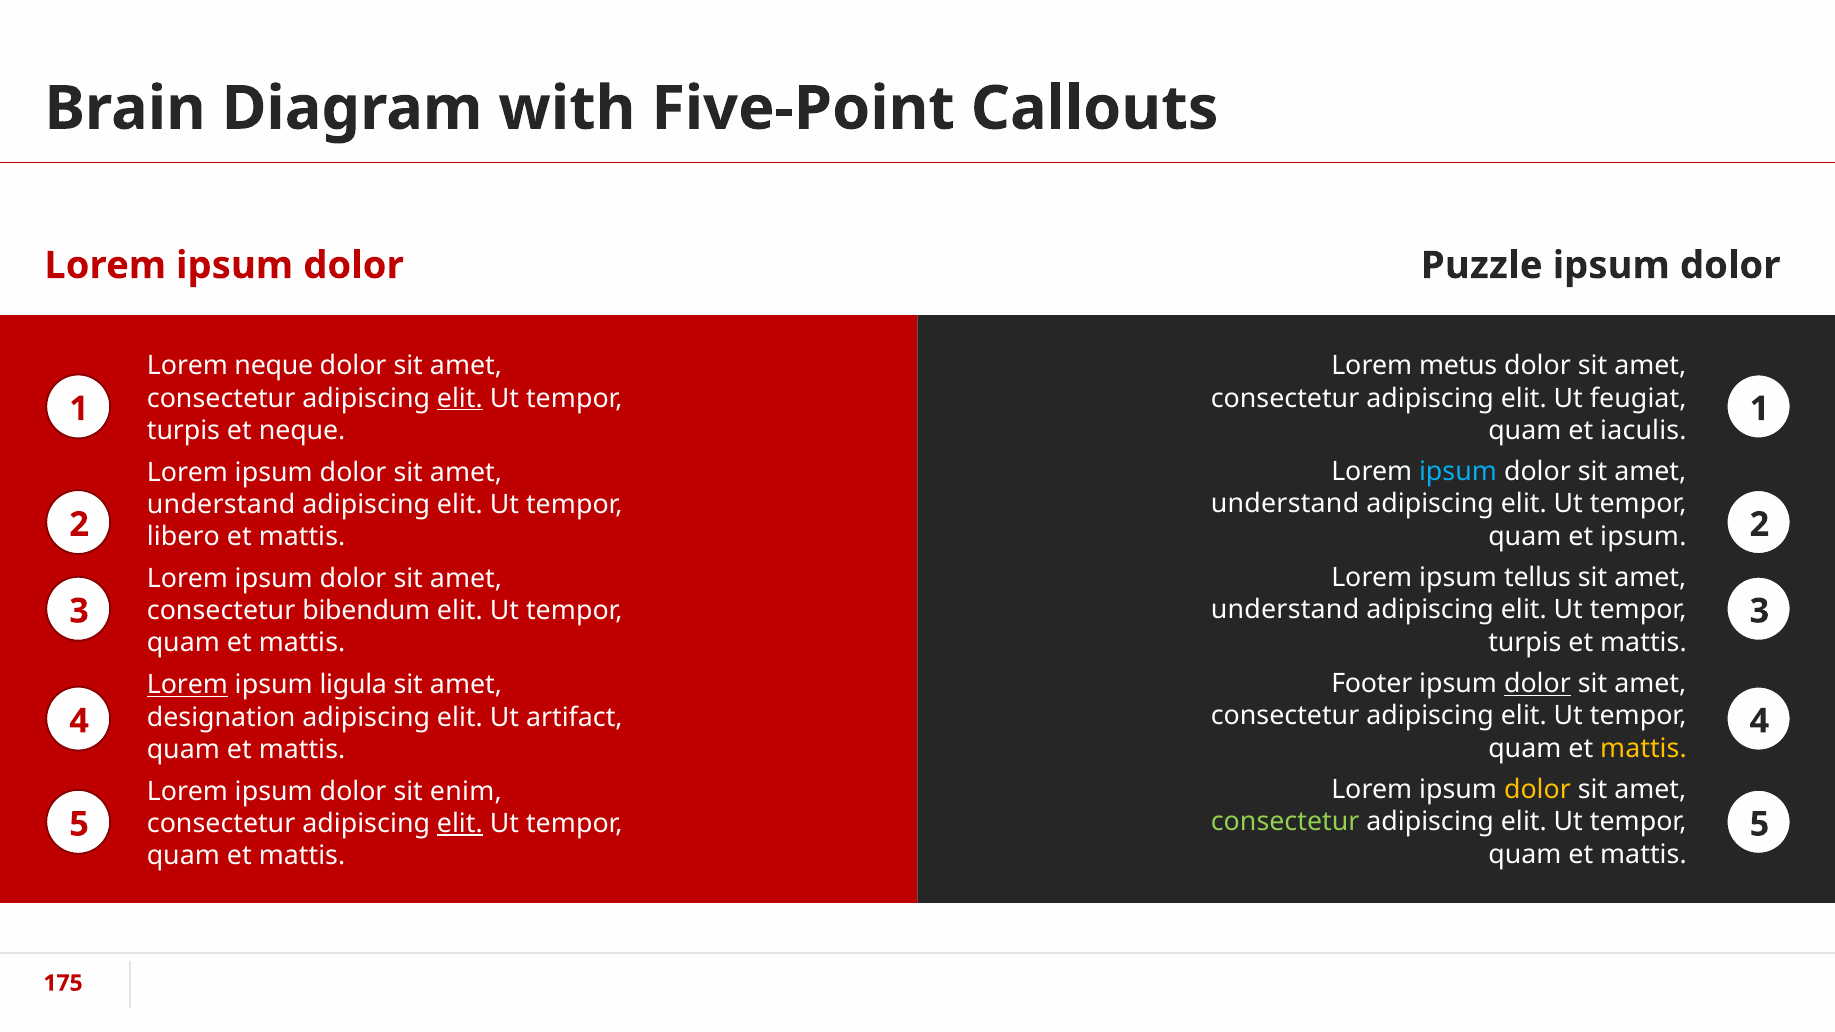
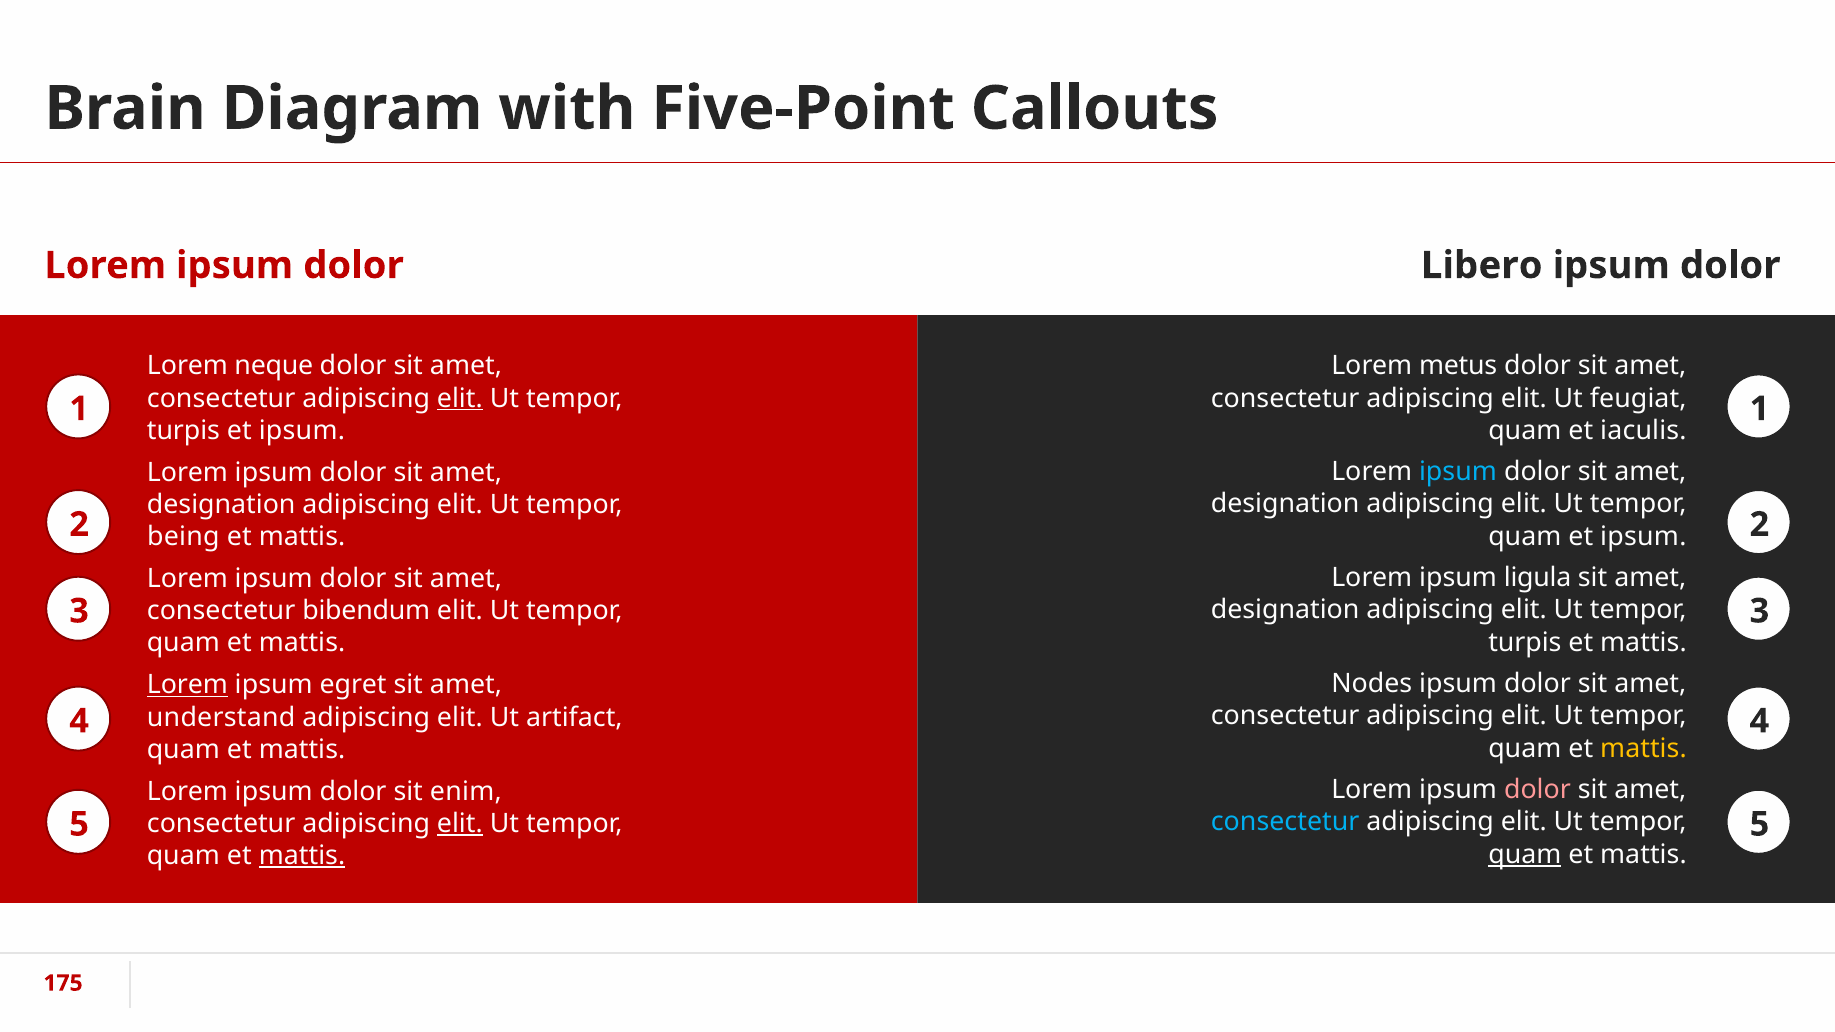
Puzzle: Puzzle -> Libero (1482, 265)
neque: neque -> ipsum (302, 430)
understand: understand -> designation (1285, 504)
understand: understand -> designation (221, 505)
libero: libero -> being (183, 537)
tellus: tellus -> ligula (1538, 578)
understand: understand -> designation (1285, 610)
Footer: Footer -> Nodes (1372, 684)
dolor underline: present -> none (1537, 684)
ligula: ligula -> egret (353, 685)
designation: designation -> understand (221, 717)
dolor colour: yellow -> pink (1537, 790)
consectetur colour: light green -> light blue (1285, 822)
quam underline: none -> present (1525, 854)
mattis underline: none -> present (302, 856)
